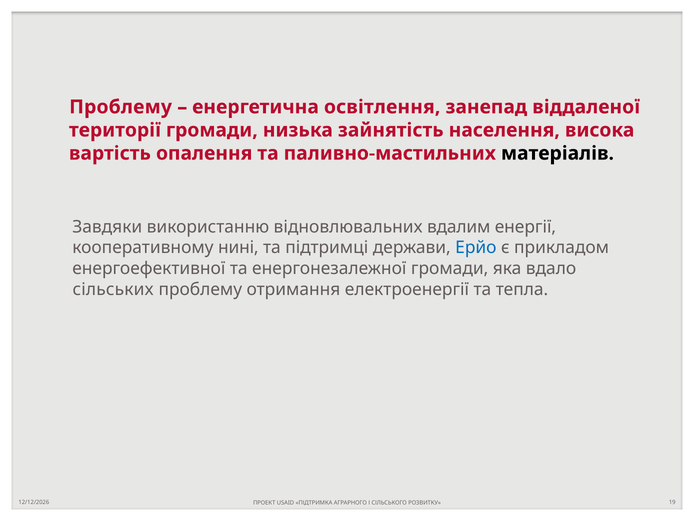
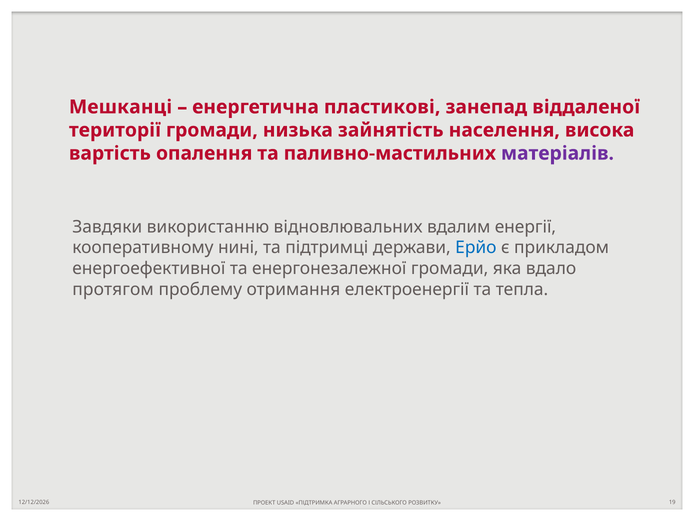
Проблему: Проблему -> Мешканці (121, 107)
освітлення: освітлення -> пластикові (382, 107)
матеріалів colour: black -> purple (557, 153)
сільських: сільських -> протягом (113, 289)
